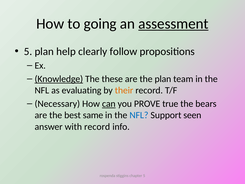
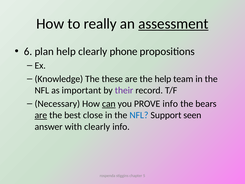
going: going -> really (100, 24)
5: 5 -> 6 (28, 51)
follow: follow -> phone (124, 51)
Knowledge underline: present -> none (59, 79)
the plan: plan -> help (163, 79)
evaluating: evaluating -> important (81, 90)
their colour: orange -> purple (124, 90)
PROVE true: true -> info (170, 104)
are underline: none -> present (41, 115)
same: same -> close (93, 115)
with record: record -> clearly (97, 126)
